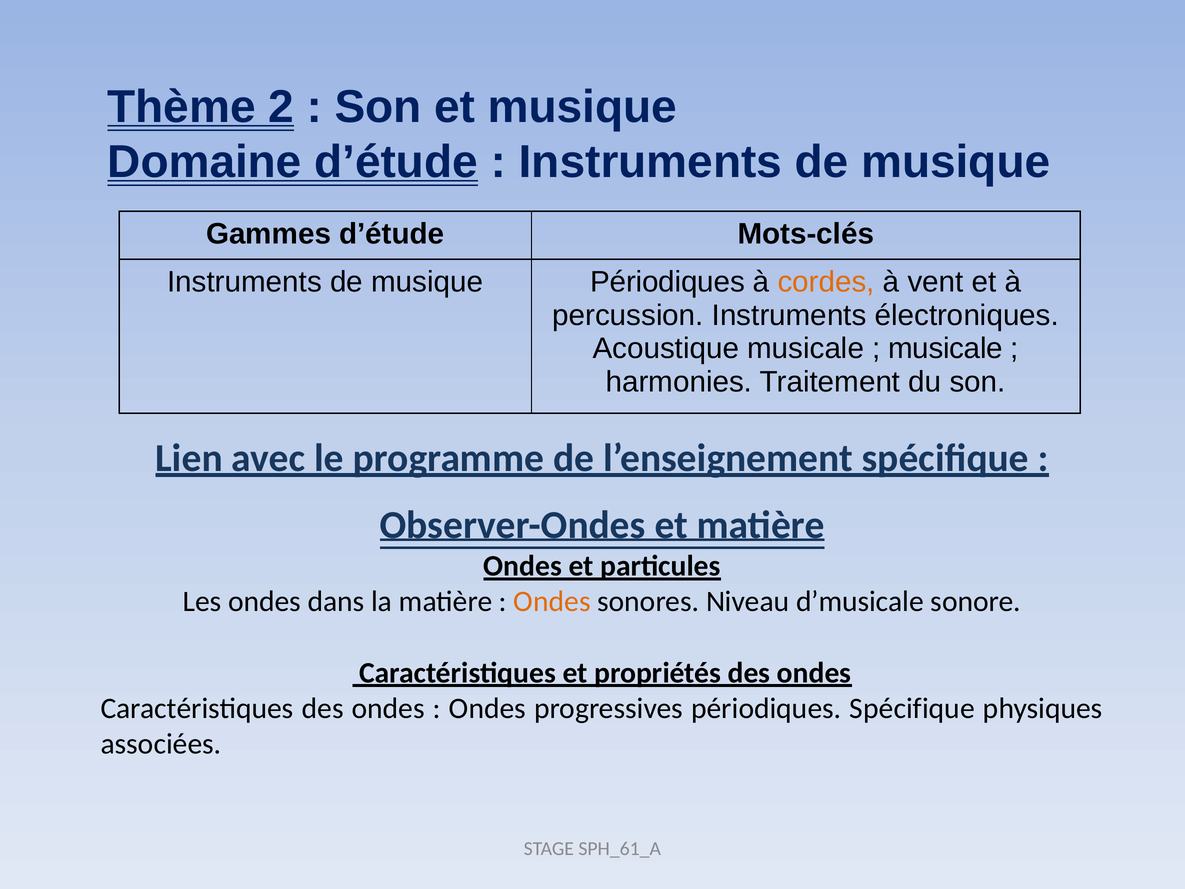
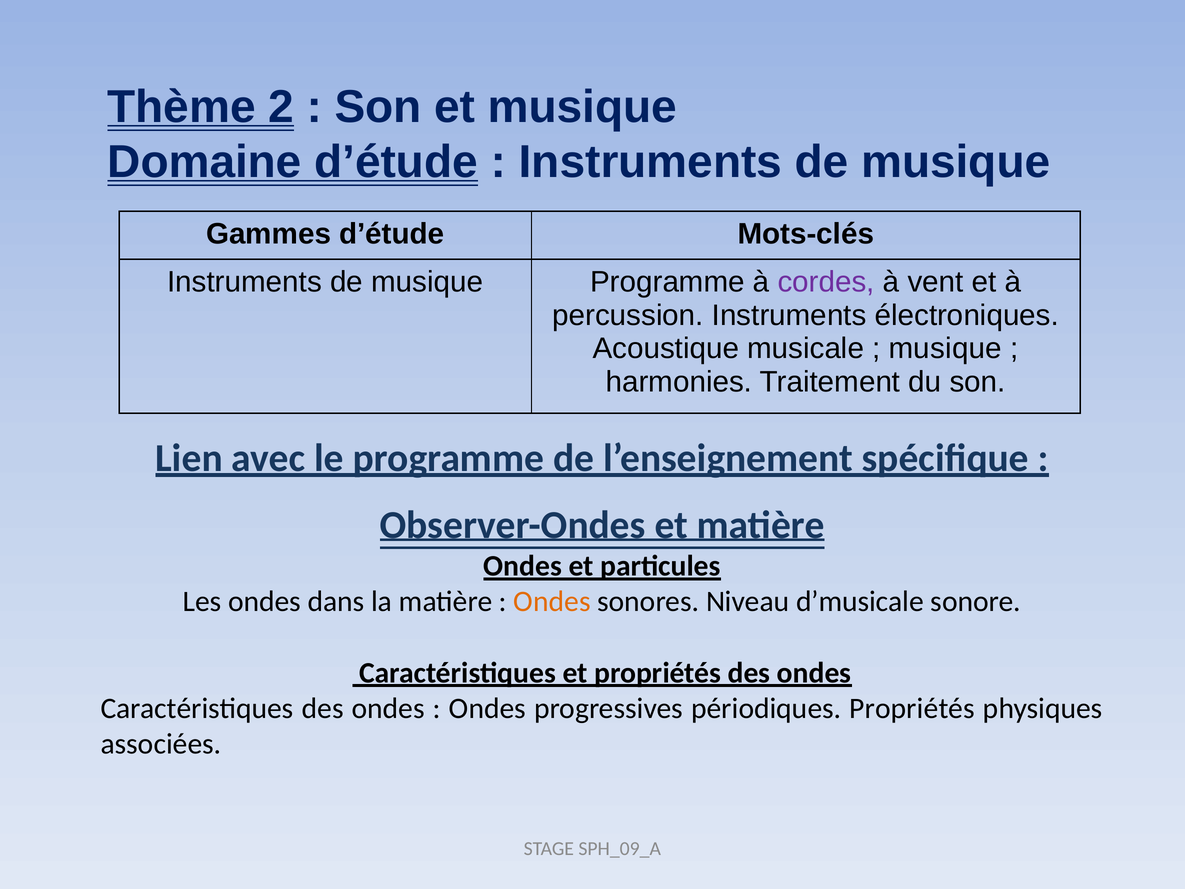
musique Périodiques: Périodiques -> Programme (667, 282)
cordes colour: orange -> purple (826, 282)
musicale: musicale -> musique (945, 348)
périodiques Spécifique: Spécifique -> Propriétés (912, 708)
SPH_61_A: SPH_61_A -> SPH_09_A (620, 849)
